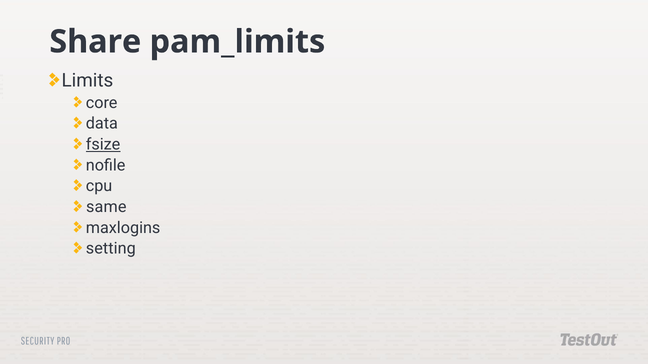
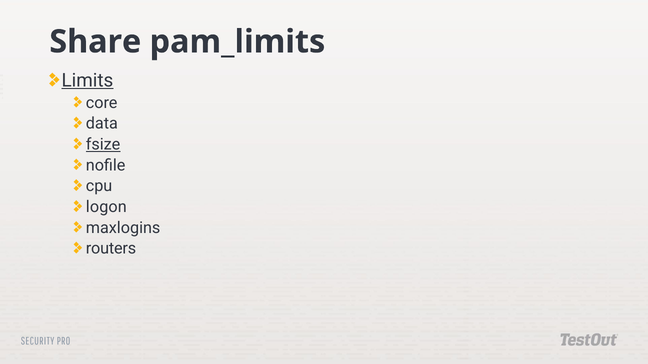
Limits underline: none -> present (87, 81)
same: same -> logon (106, 207)
setting: setting -> routers (111, 249)
